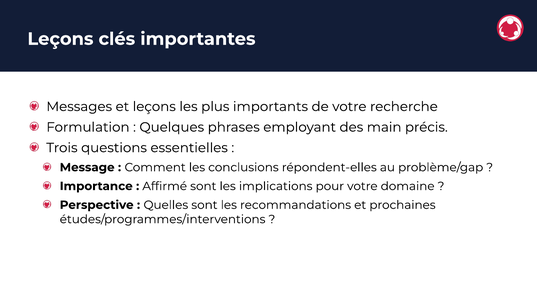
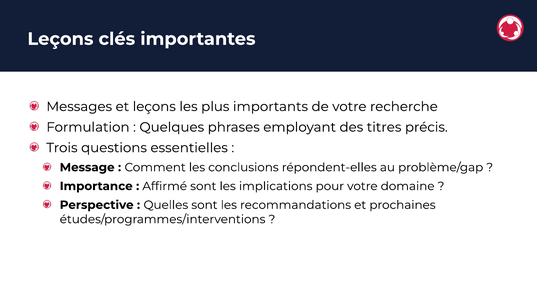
main: main -> titres (384, 127)
